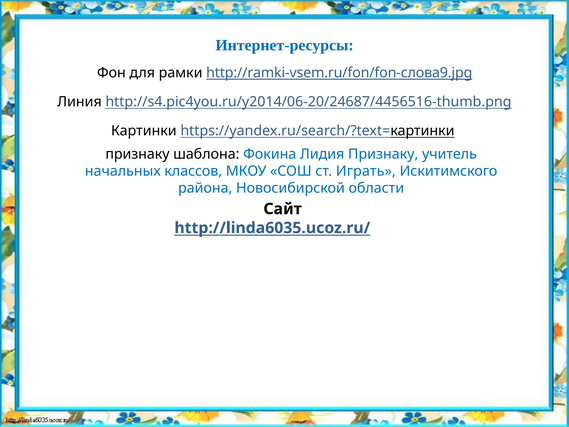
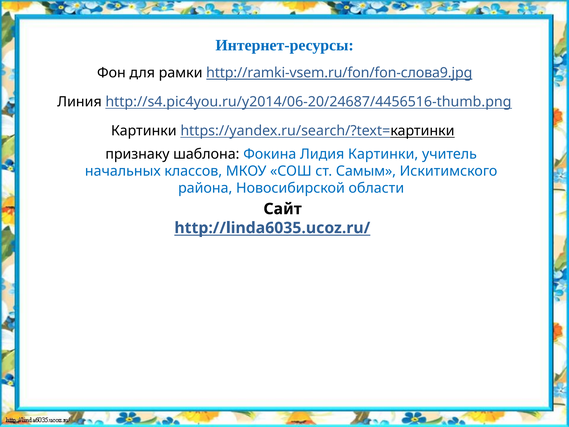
Лидия Признаку: Признаку -> Картинки (383, 154)
Играть: Играть -> Самым (366, 171)
